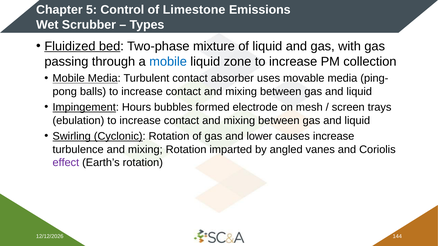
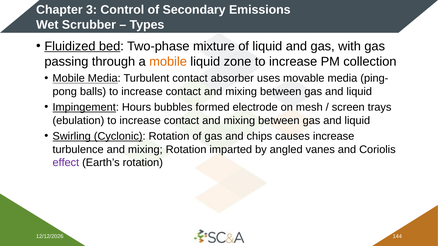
5: 5 -> 3 (92, 10)
Limestone: Limestone -> Secondary (194, 10)
mobile colour: blue -> orange (168, 62)
lower: lower -> chips (259, 137)
